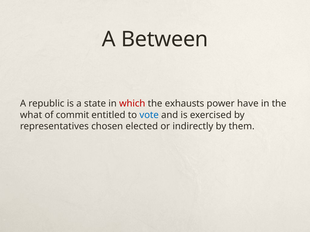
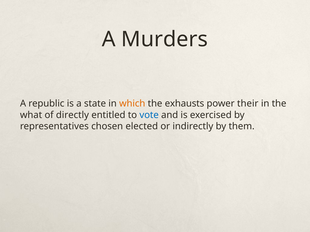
Between: Between -> Murders (165, 39)
which colour: red -> orange (132, 104)
have: have -> their (248, 104)
commit: commit -> directly (72, 115)
